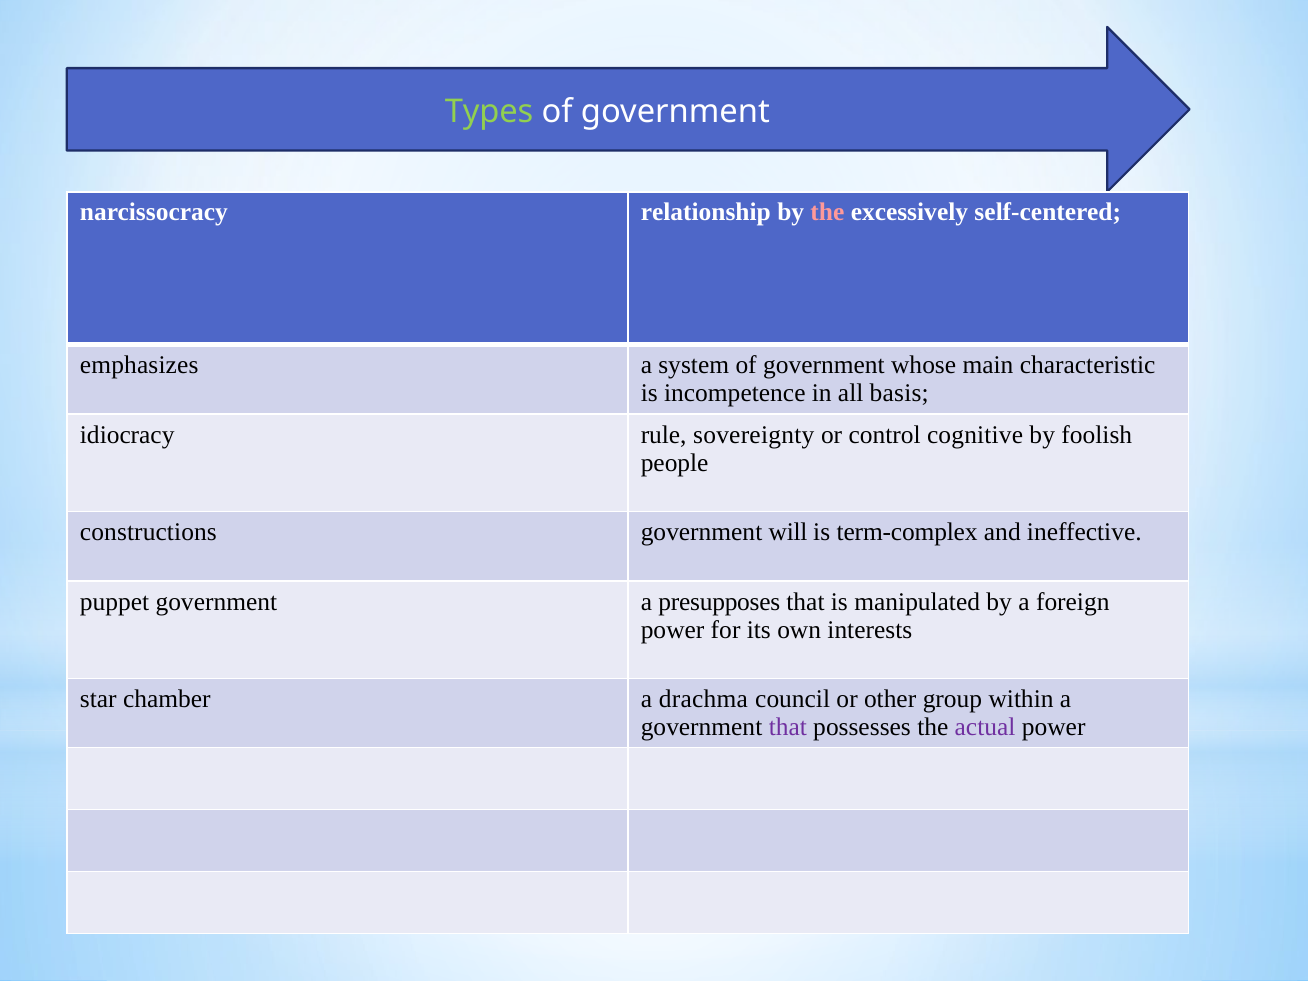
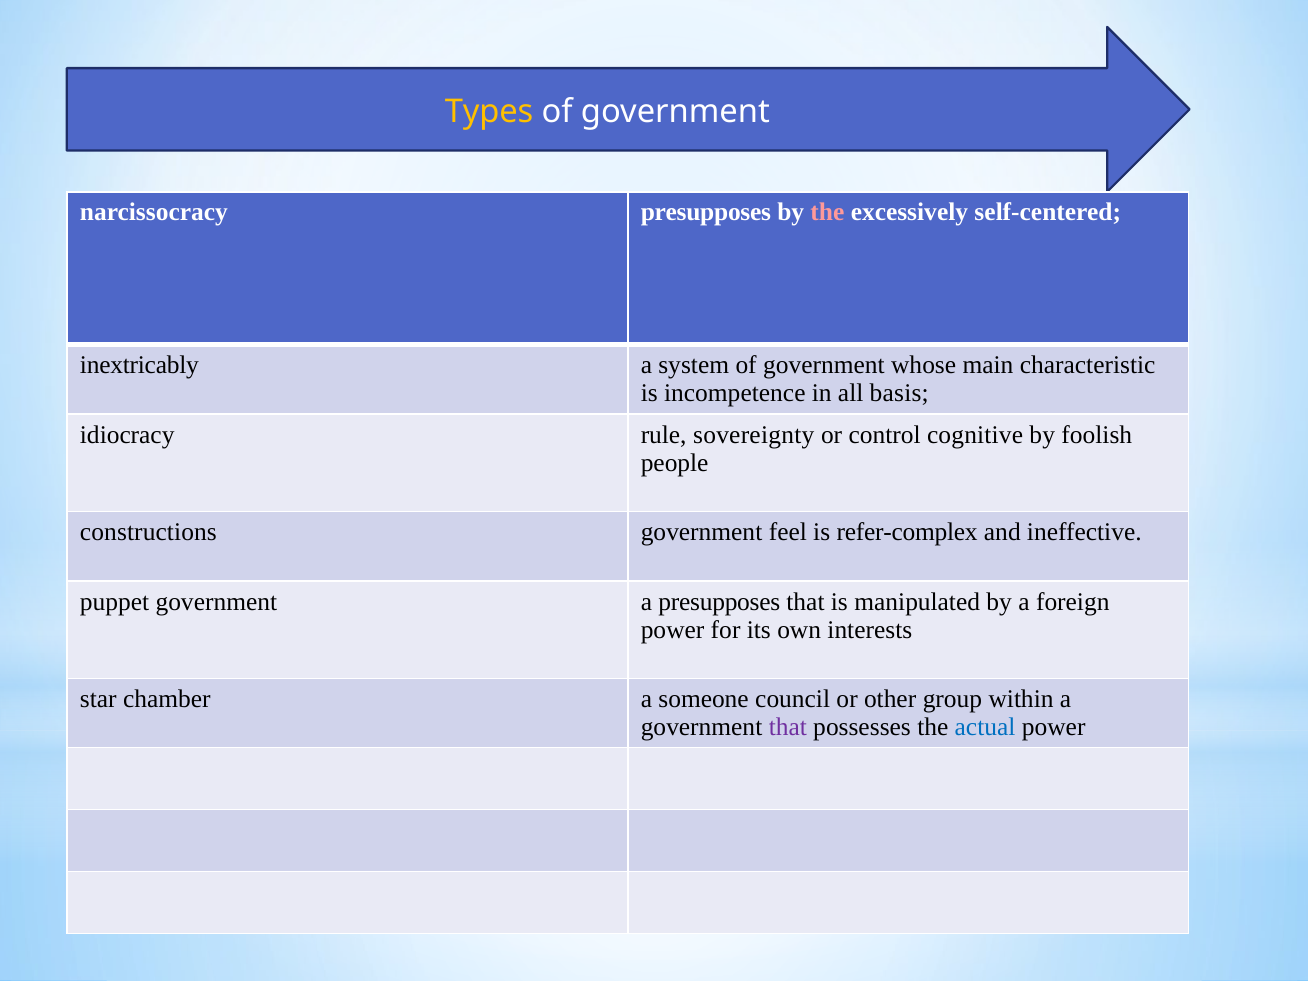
Types colour: light green -> yellow (489, 112)
narcissocracy relationship: relationship -> presupposes (706, 213)
emphasizes: emphasizes -> inextricably (139, 365)
will: will -> feel (788, 532)
term-complex: term-complex -> refer-complex (907, 532)
drachma: drachma -> someone (704, 699)
actual colour: purple -> blue (985, 727)
